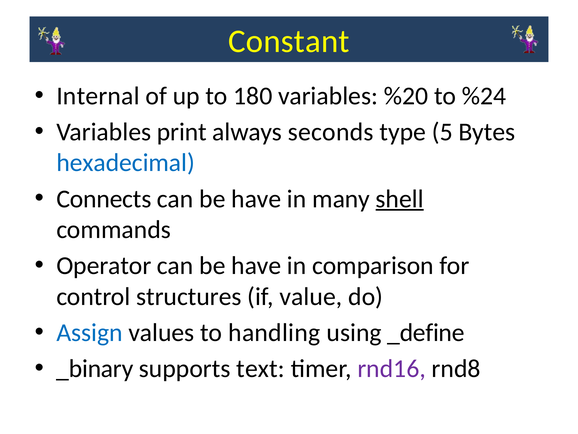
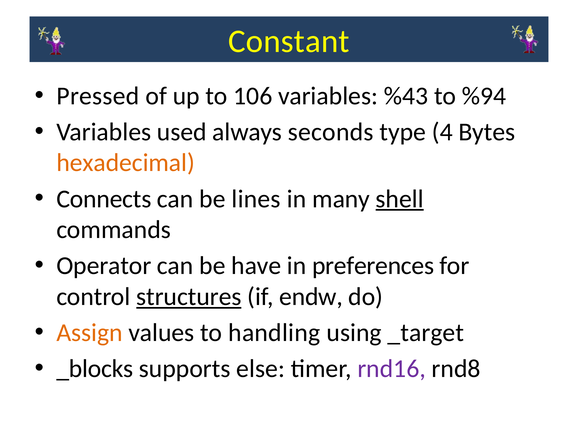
Internal: Internal -> Pressed (98, 96)
180: 180 -> 106 (253, 96)
%20: %20 -> %43 (406, 96)
%24: %24 -> %94 (484, 96)
print: print -> used (182, 132)
5: 5 -> 4 (442, 132)
hexadecimal colour: blue -> orange (126, 163)
have: have -> lines (256, 199)
comparison: comparison -> preferences (373, 265)
structures underline: none -> present (189, 296)
value: value -> endw (311, 296)
Assign colour: blue -> orange (90, 332)
_define: _define -> _target (426, 332)
_binary: _binary -> _blocks (95, 368)
text: text -> else (261, 368)
